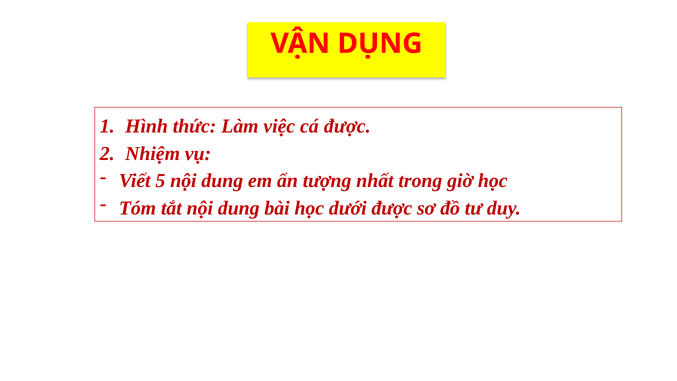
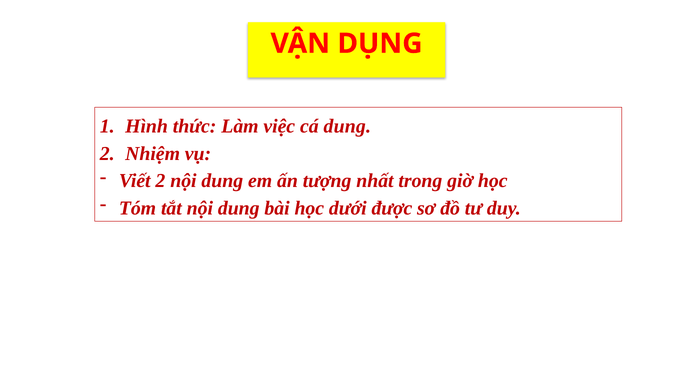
cá được: được -> dung (347, 126)
Viết 5: 5 -> 2 (160, 181)
